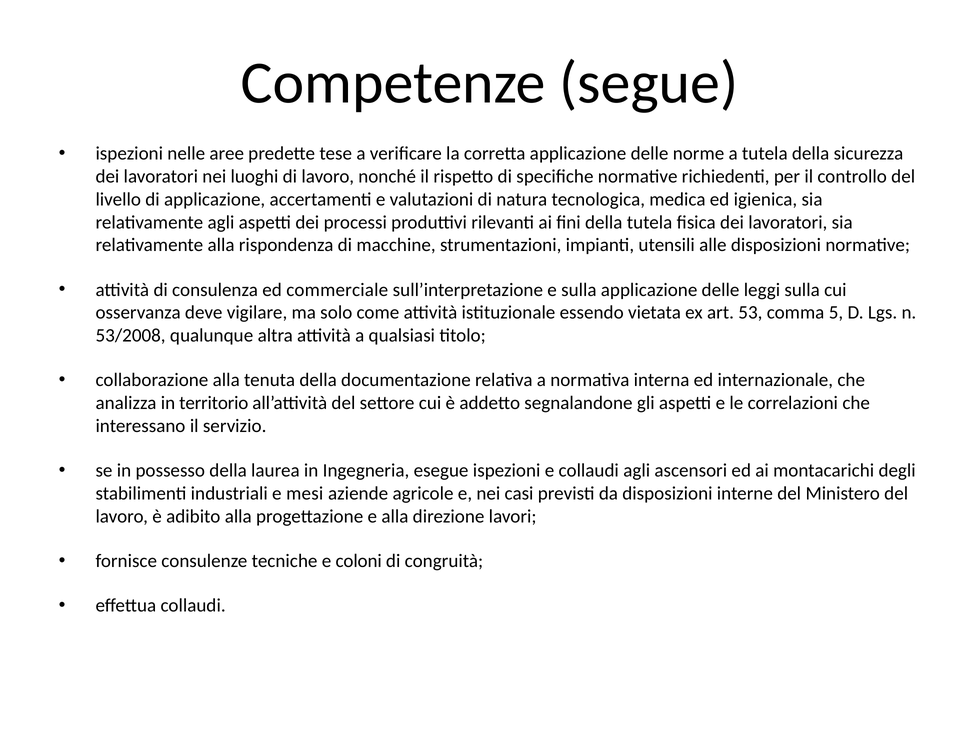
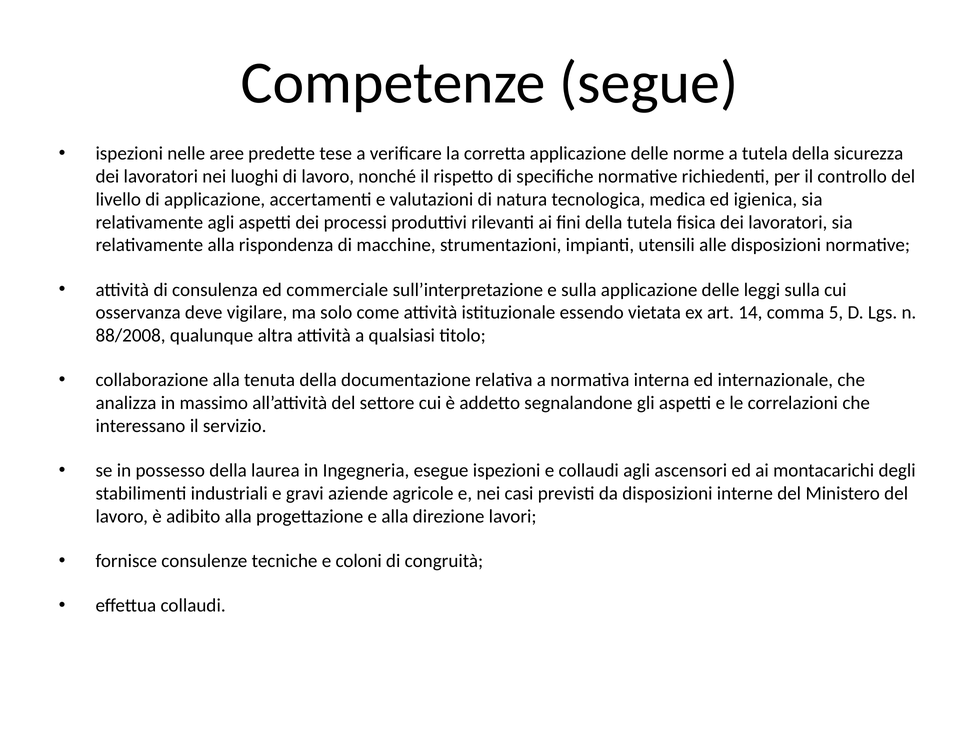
53: 53 -> 14 (750, 313)
53/2008: 53/2008 -> 88/2008 (131, 336)
territorio: territorio -> massimo (214, 403)
mesi: mesi -> gravi (305, 493)
